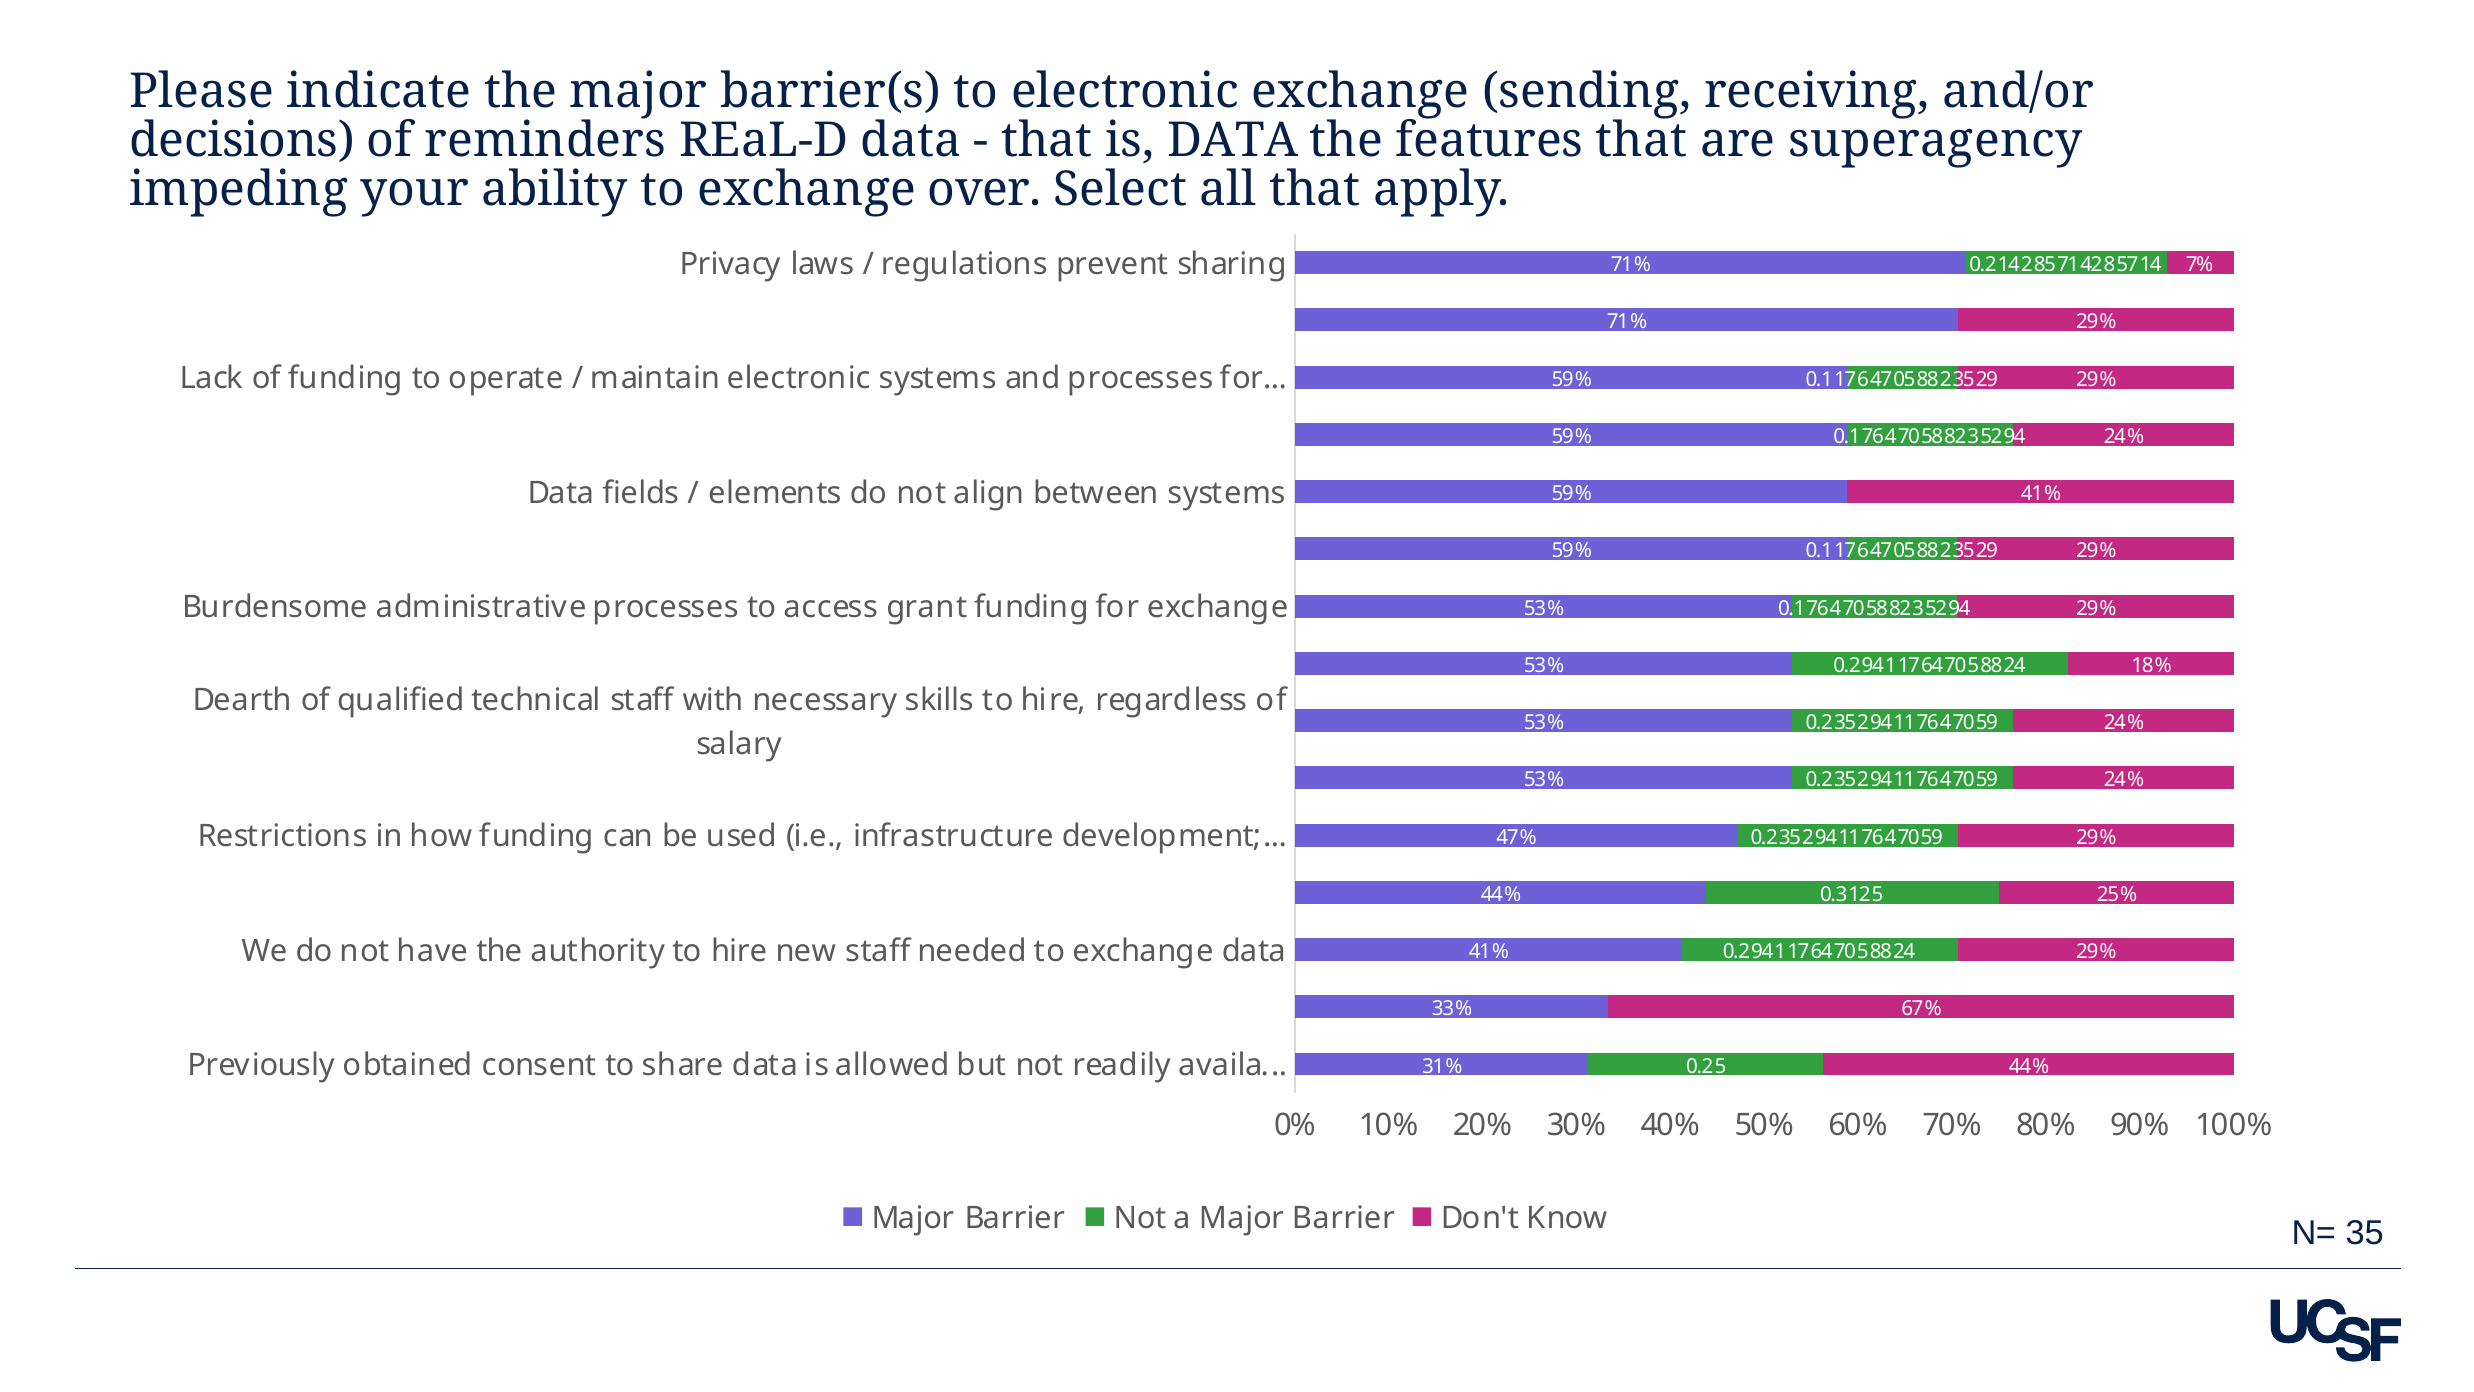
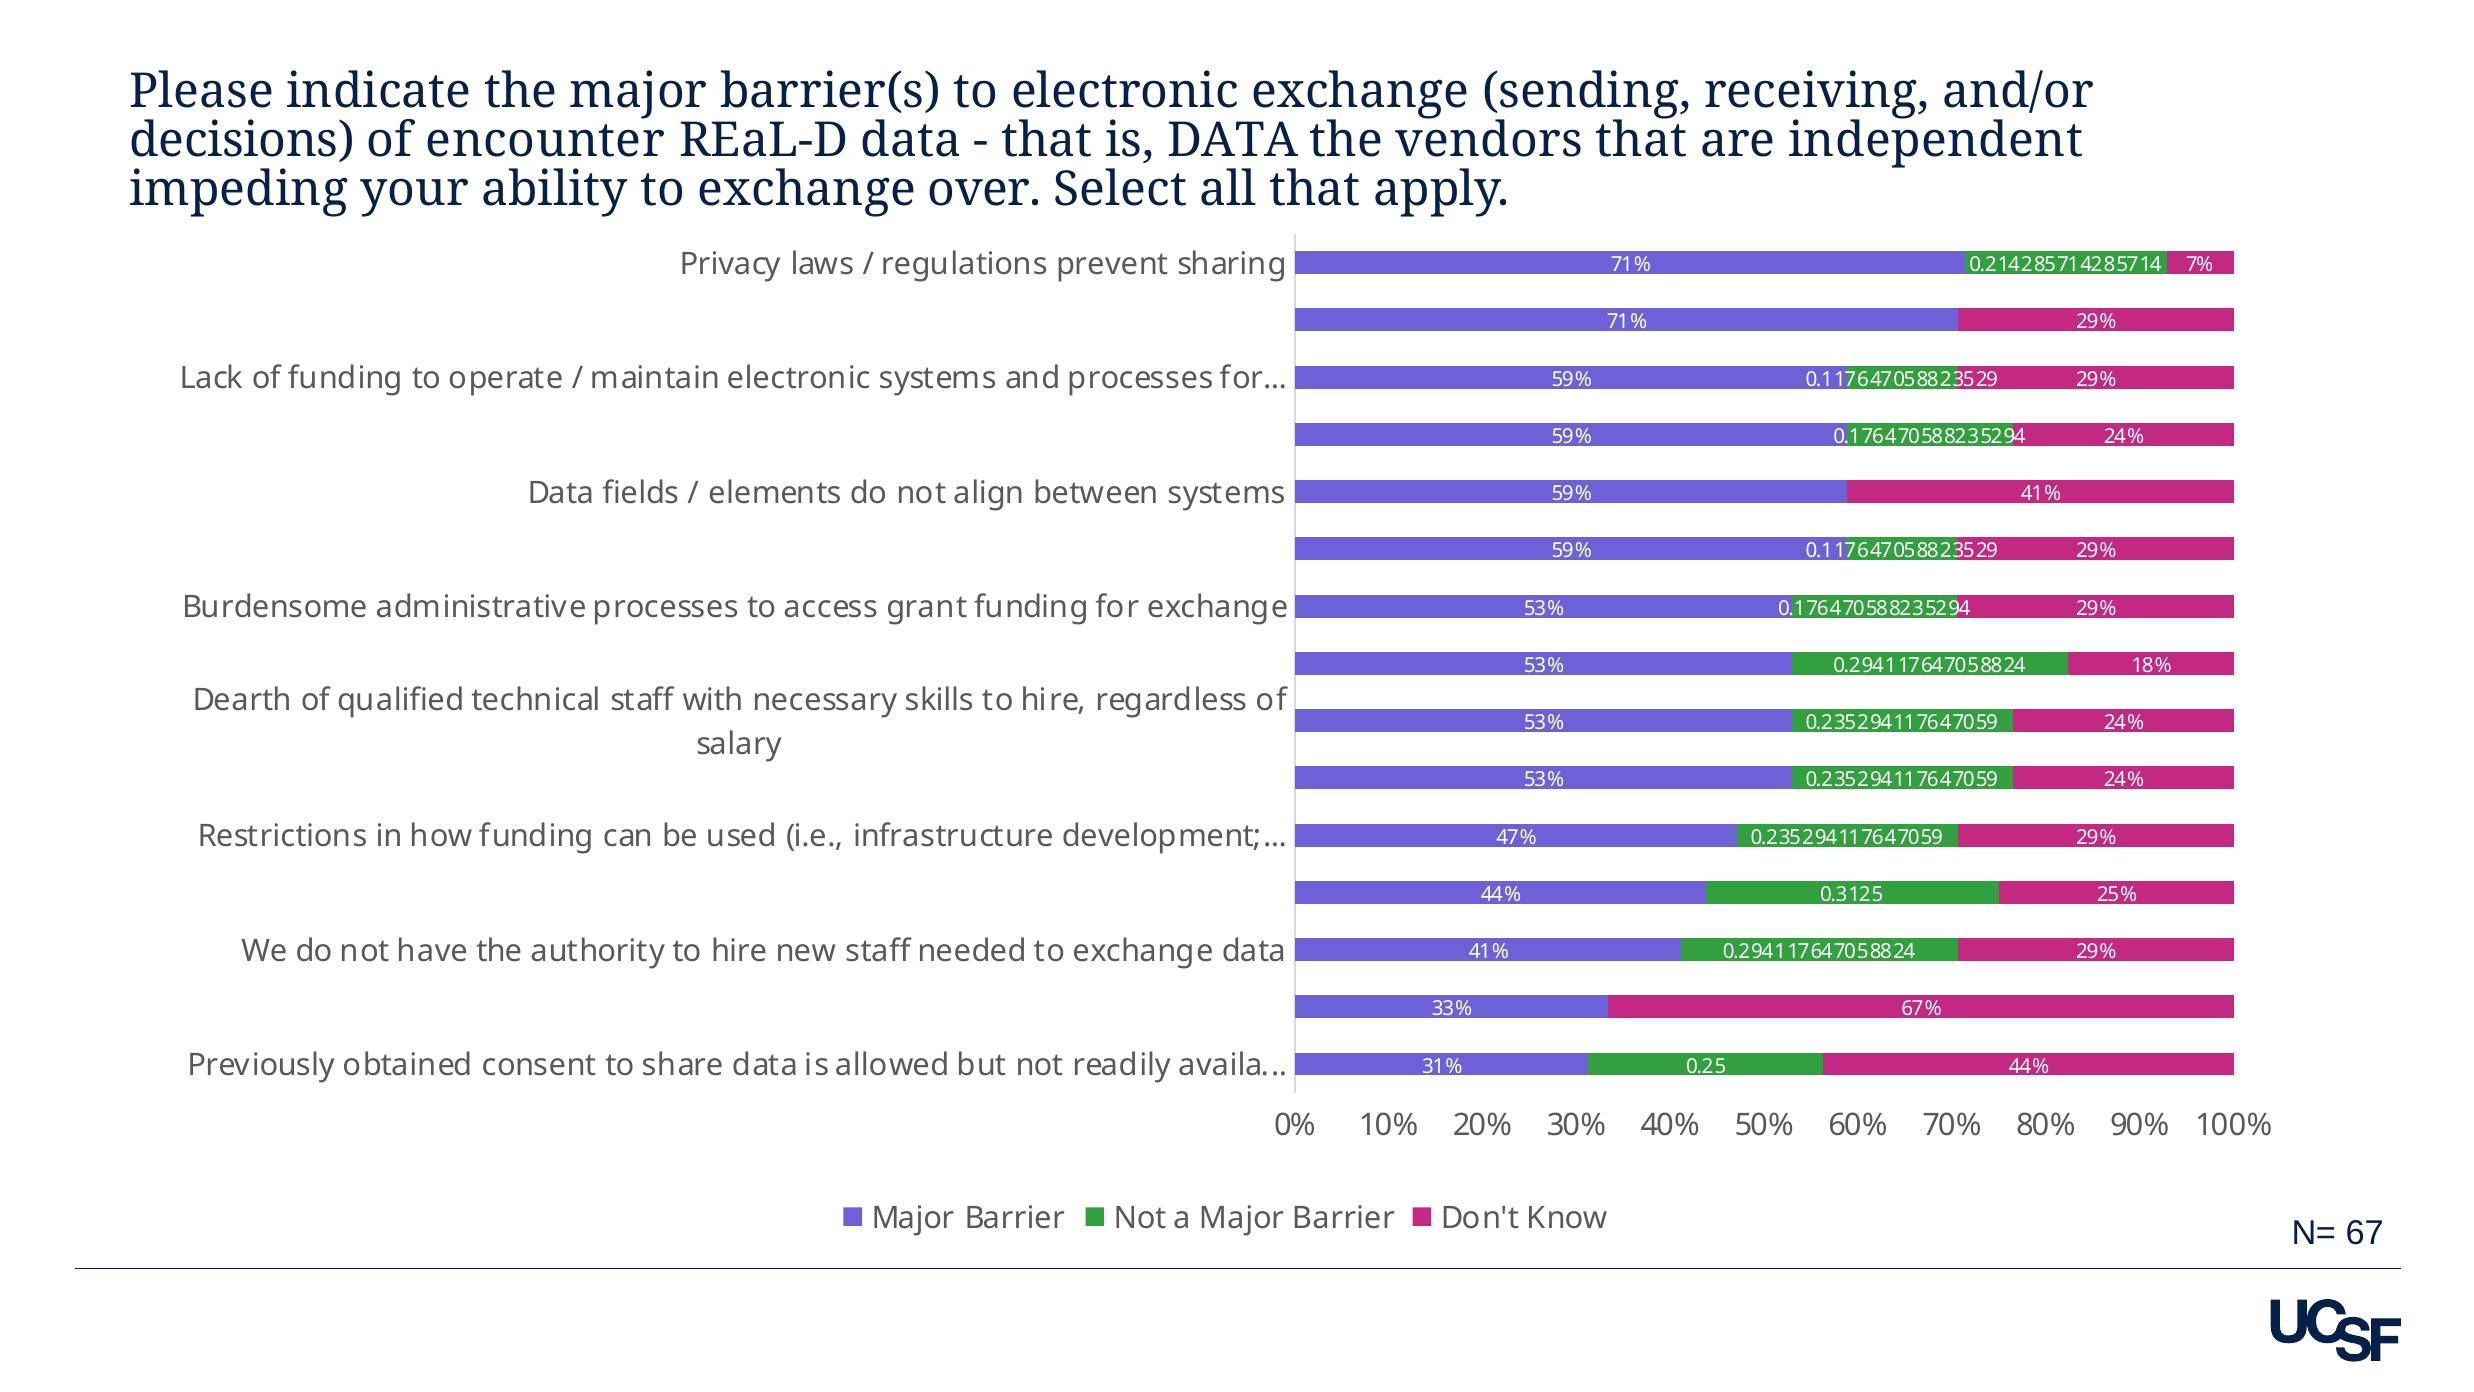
reminders: reminders -> encounter (545, 141)
features: features -> vendors (1489, 141)
superagency: superagency -> independent (1936, 141)
35: 35 -> 67 (2365, 1233)
